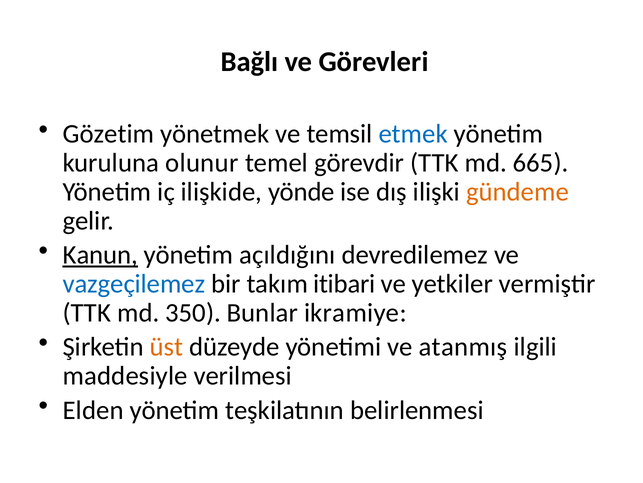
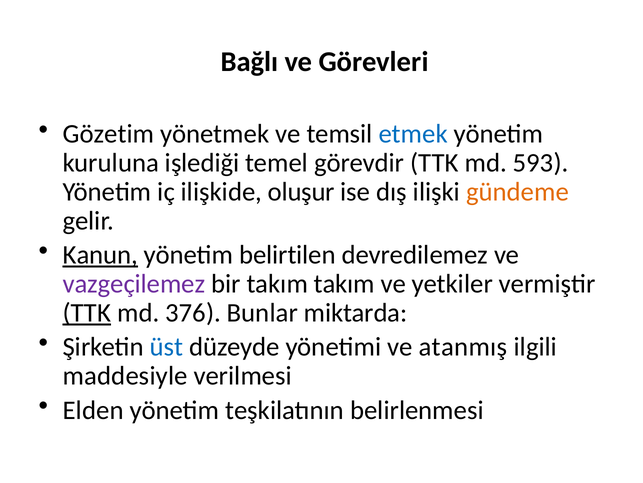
olunur: olunur -> işlediği (202, 163)
665: 665 -> 593 (541, 163)
yönde: yönde -> oluşur (301, 192)
açıldığını: açıldığını -> belirtilen (288, 255)
vazgeçilemez colour: blue -> purple (134, 283)
takım itibari: itibari -> takım (344, 283)
TTK underline: none -> present (87, 312)
350: 350 -> 376 (193, 312)
ikramiye: ikramiye -> miktarda (356, 312)
üst colour: orange -> blue (167, 347)
